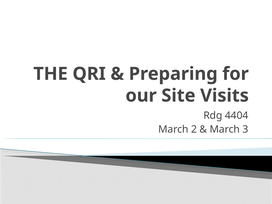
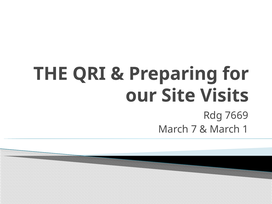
4404: 4404 -> 7669 (237, 116)
2: 2 -> 7 (194, 129)
3: 3 -> 1 (245, 129)
